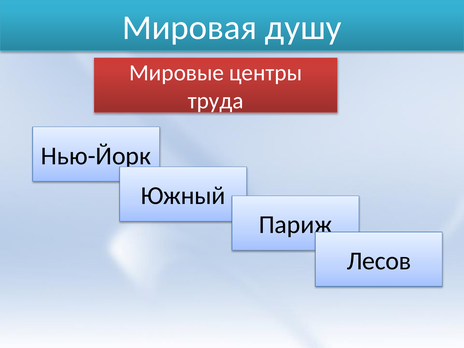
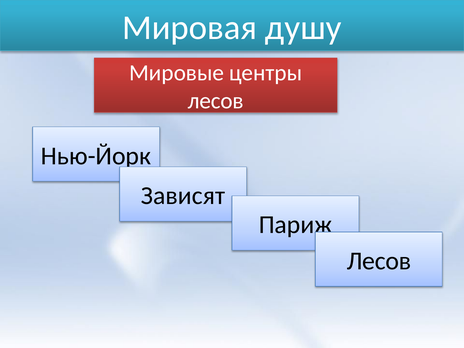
труда: труда -> лесов (216, 101)
Южный: Южный -> Зависят (183, 196)
